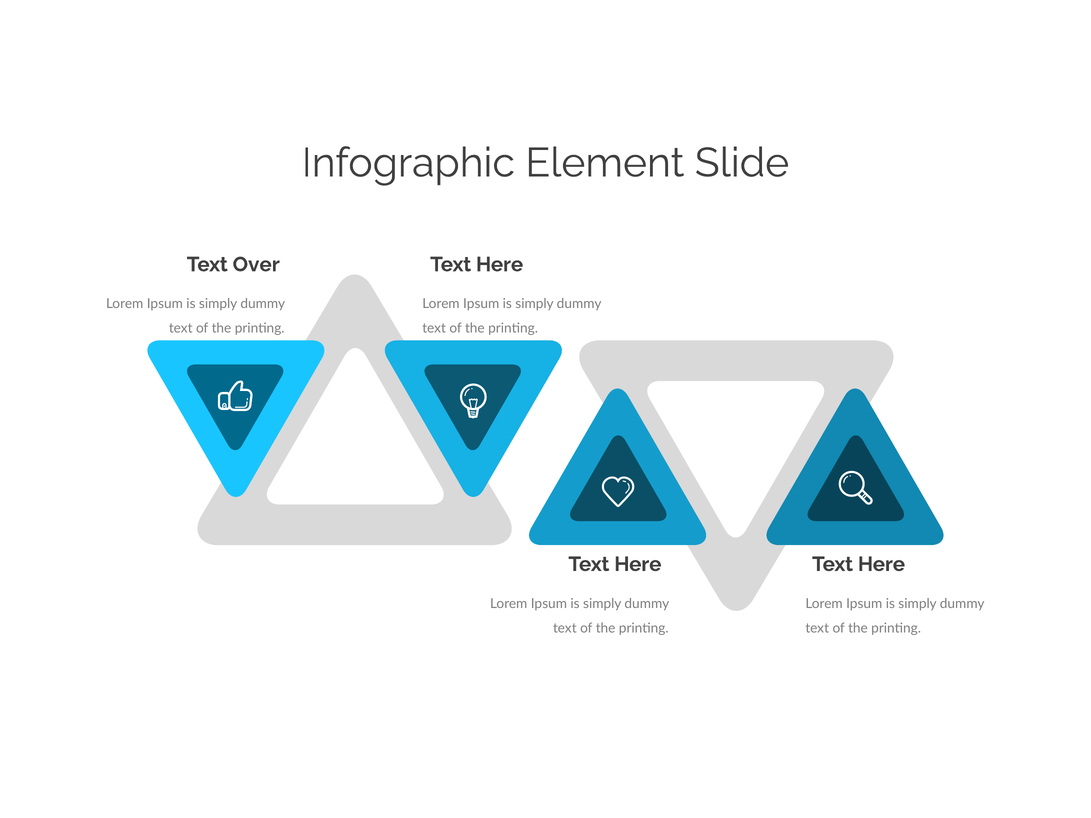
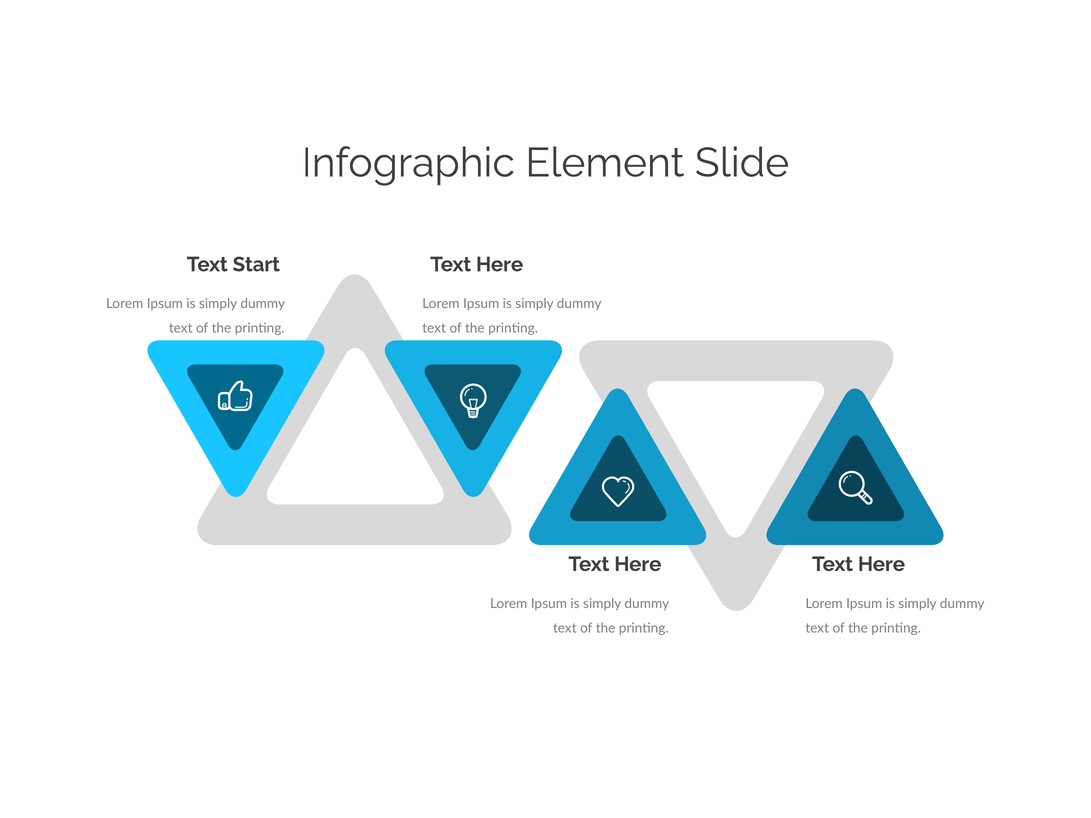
Over: Over -> Start (256, 265)
